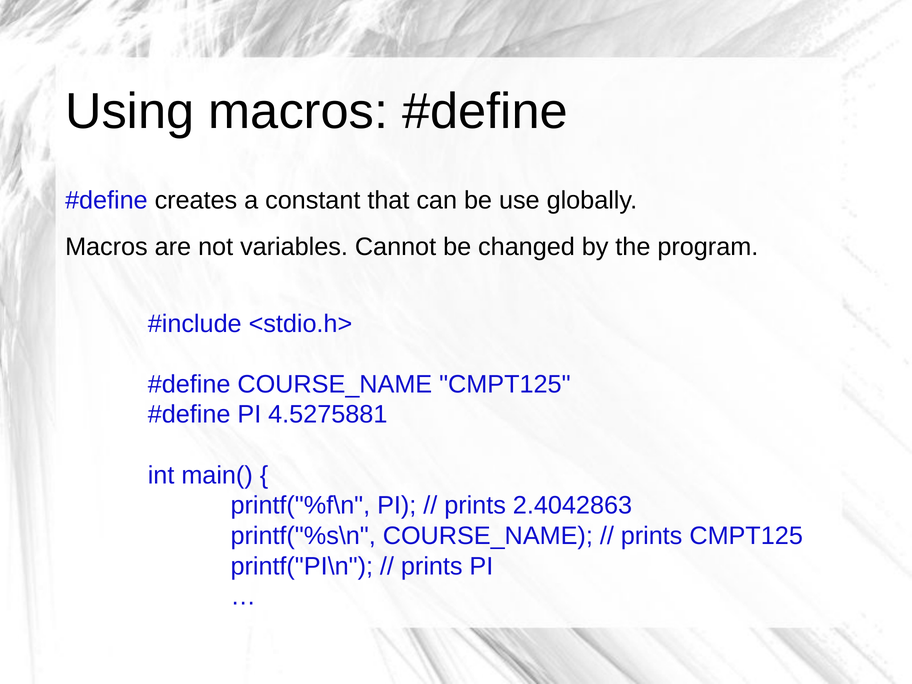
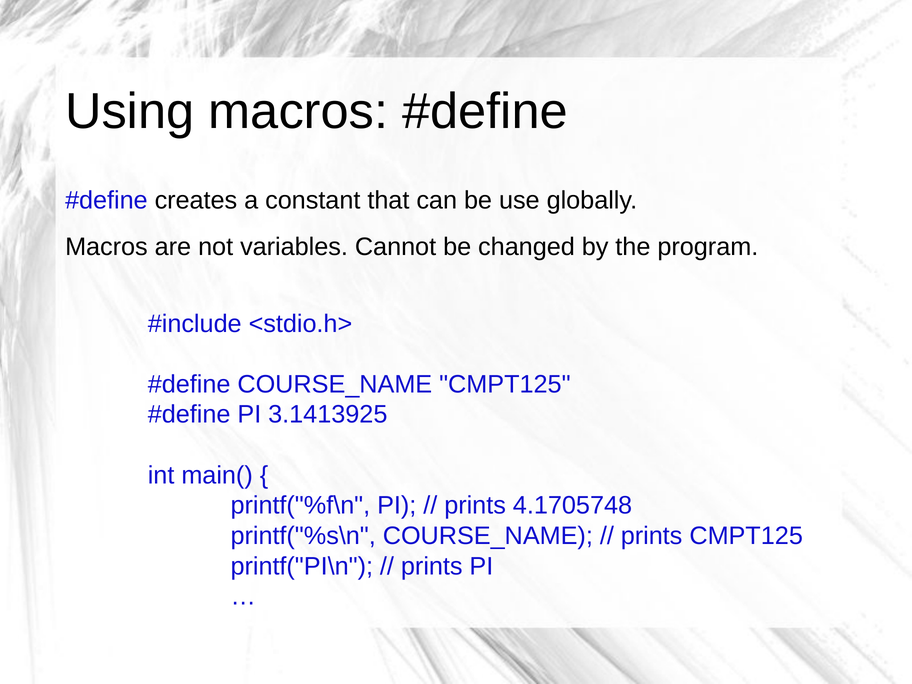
4.5275881: 4.5275881 -> 3.1413925 (328, 415)
2.4042863: 2.4042863 -> 4.1705748 (573, 506)
